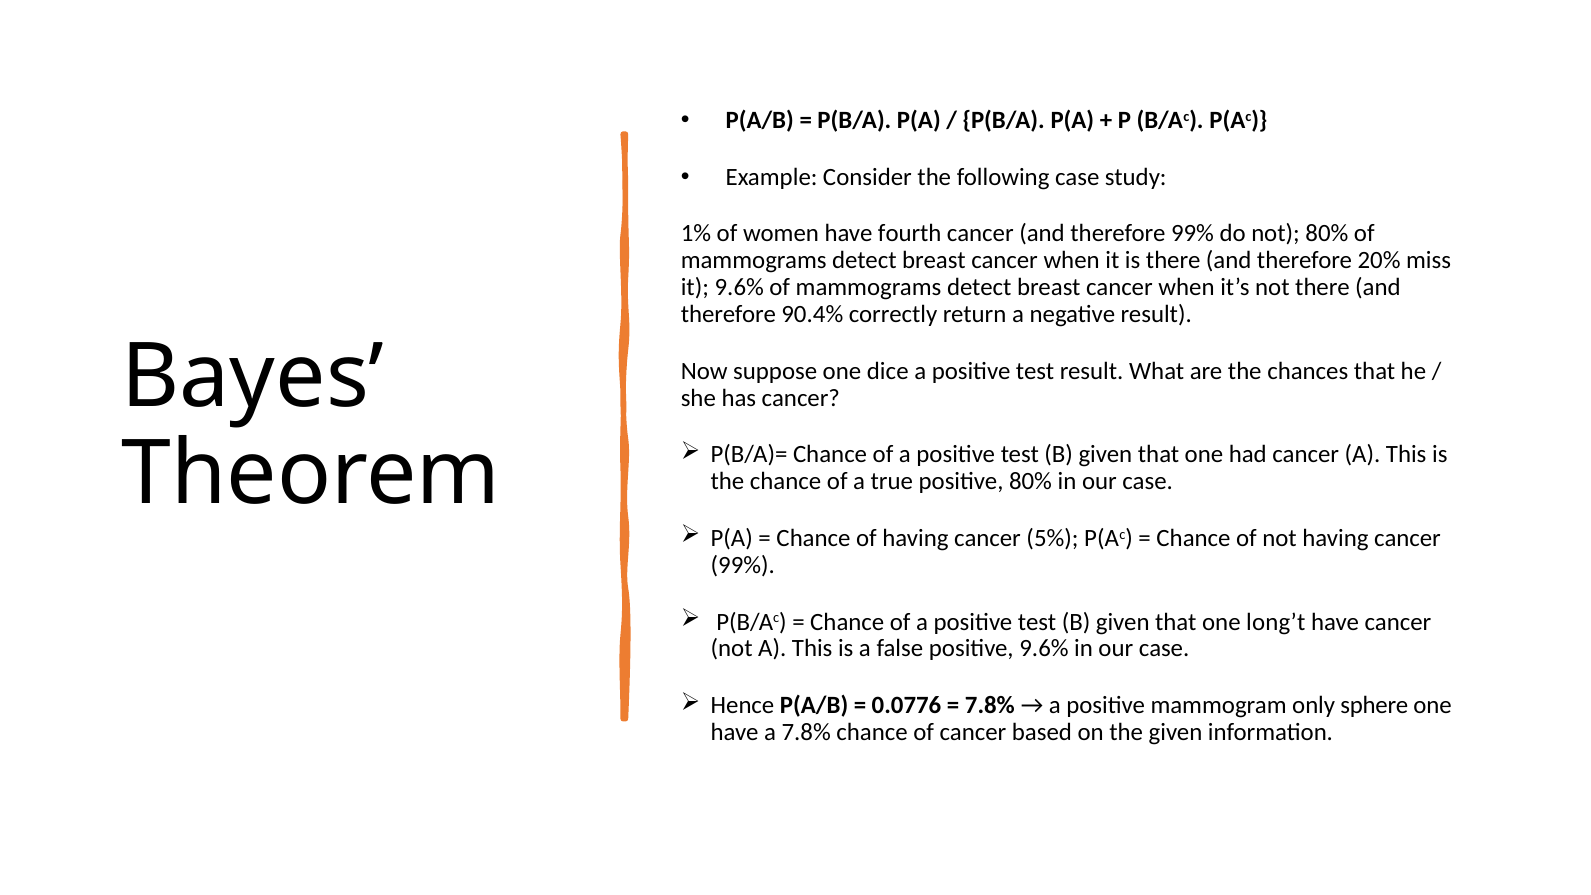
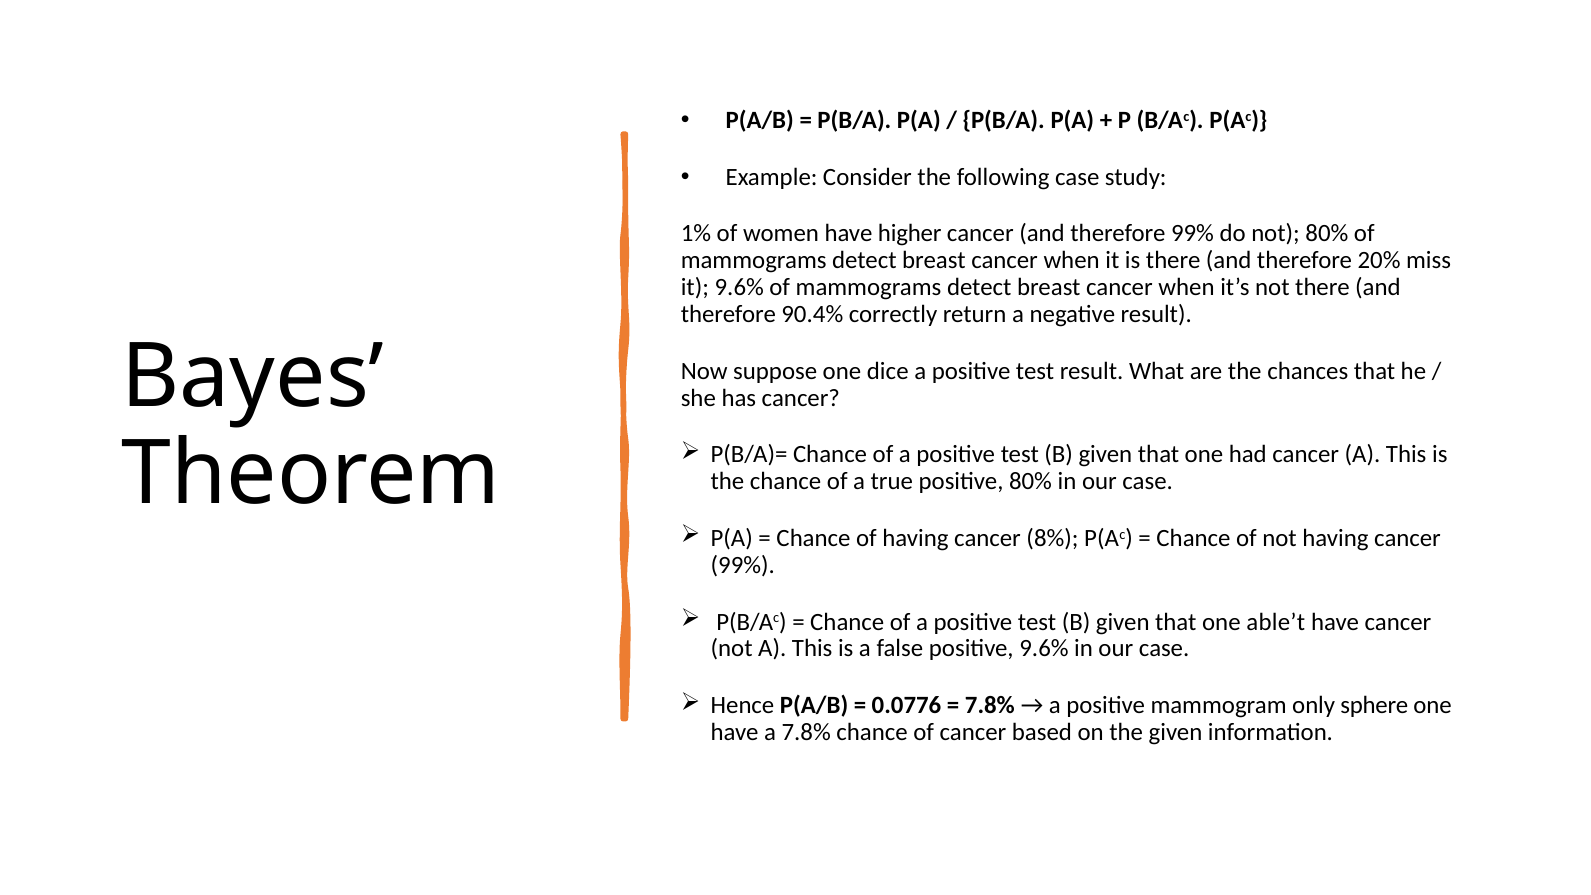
fourth: fourth -> higher (910, 234)
5%: 5% -> 8% (1053, 538)
long’t: long’t -> able’t (1276, 622)
